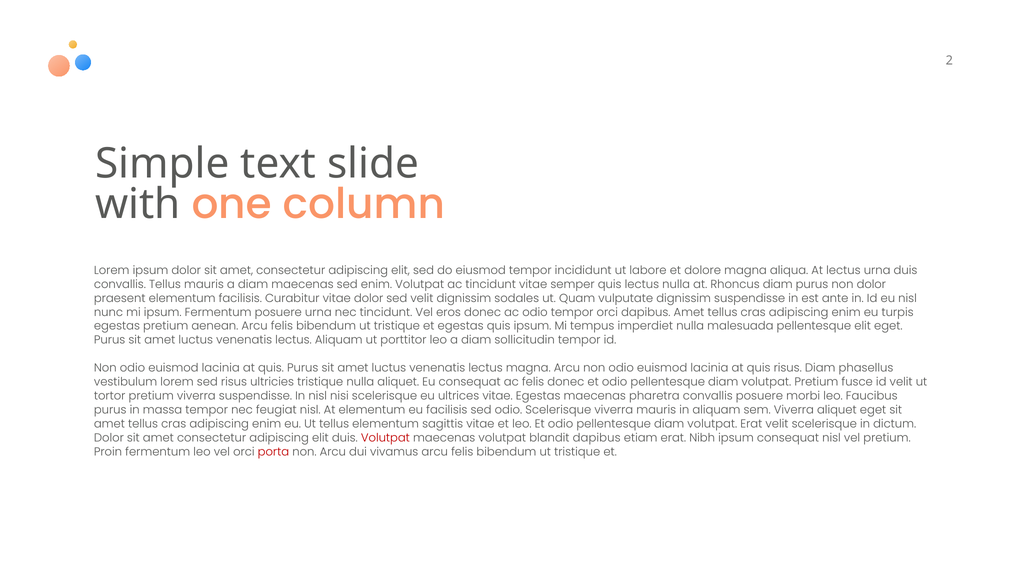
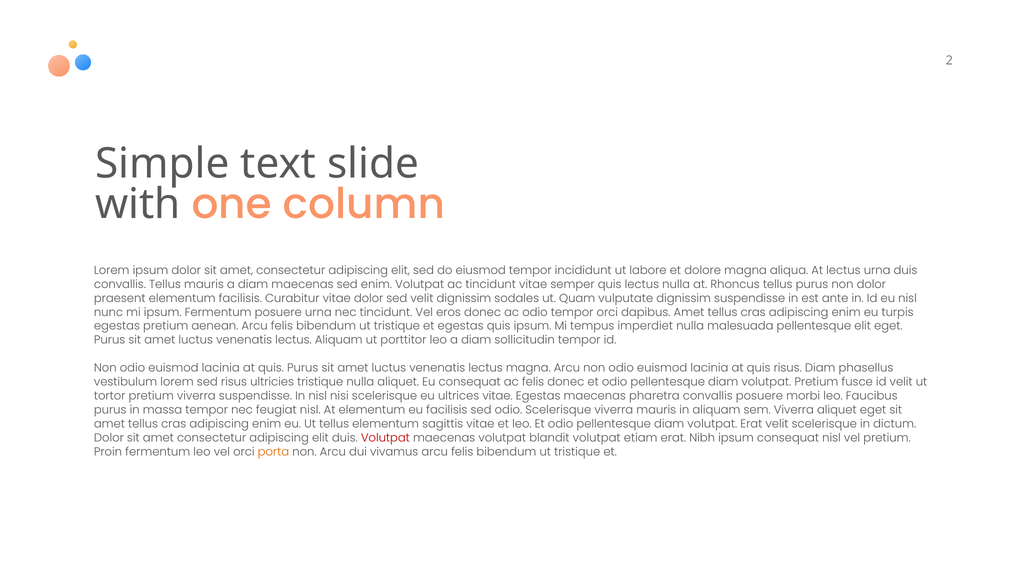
Rhoncus diam: diam -> tellus (778, 284)
blandit dapibus: dapibus -> volutpat (597, 437)
porta colour: red -> orange (273, 451)
